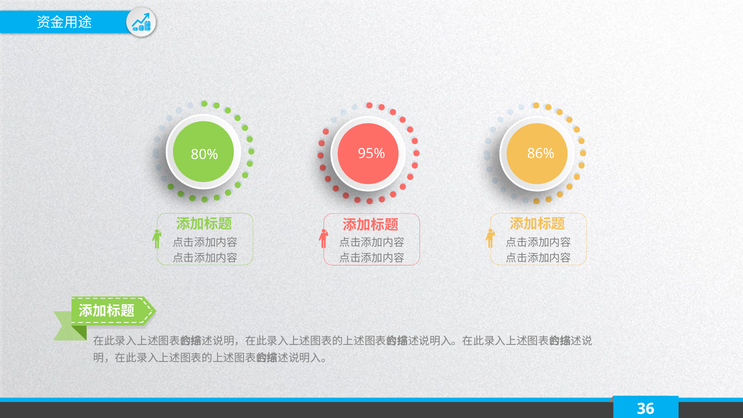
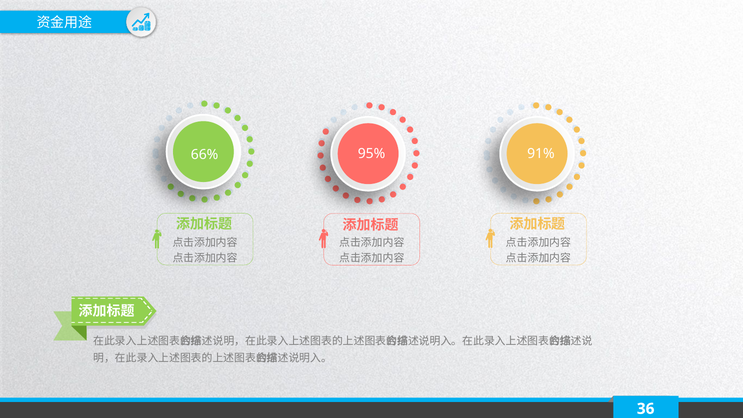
80%: 80% -> 66% (205, 155)
86%: 86% -> 91% (541, 153)
